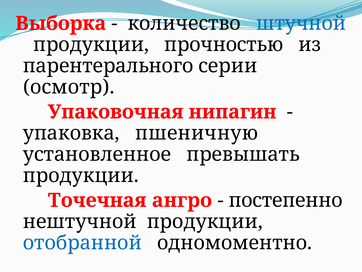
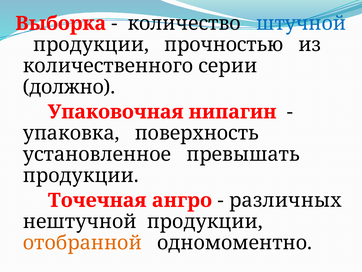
парентерального: парентерального -> количественного (108, 66)
осмотр: осмотр -> должно (69, 87)
пшеничную: пшеничную -> поверхность (197, 133)
постепенно: постепенно -> различных (285, 200)
отобранной colour: blue -> orange (82, 242)
